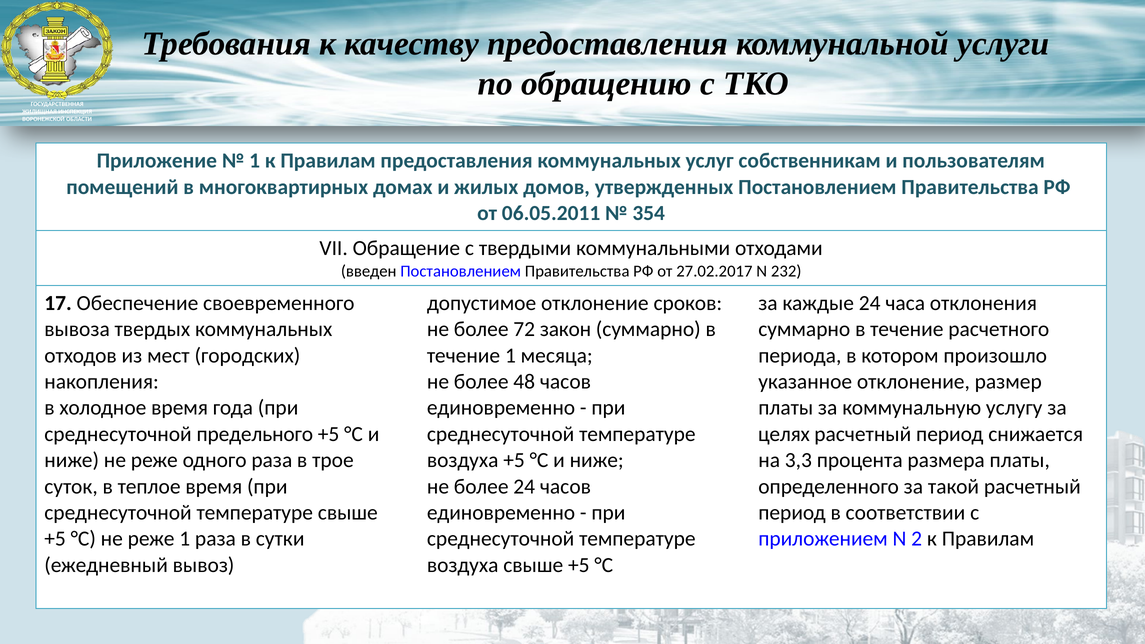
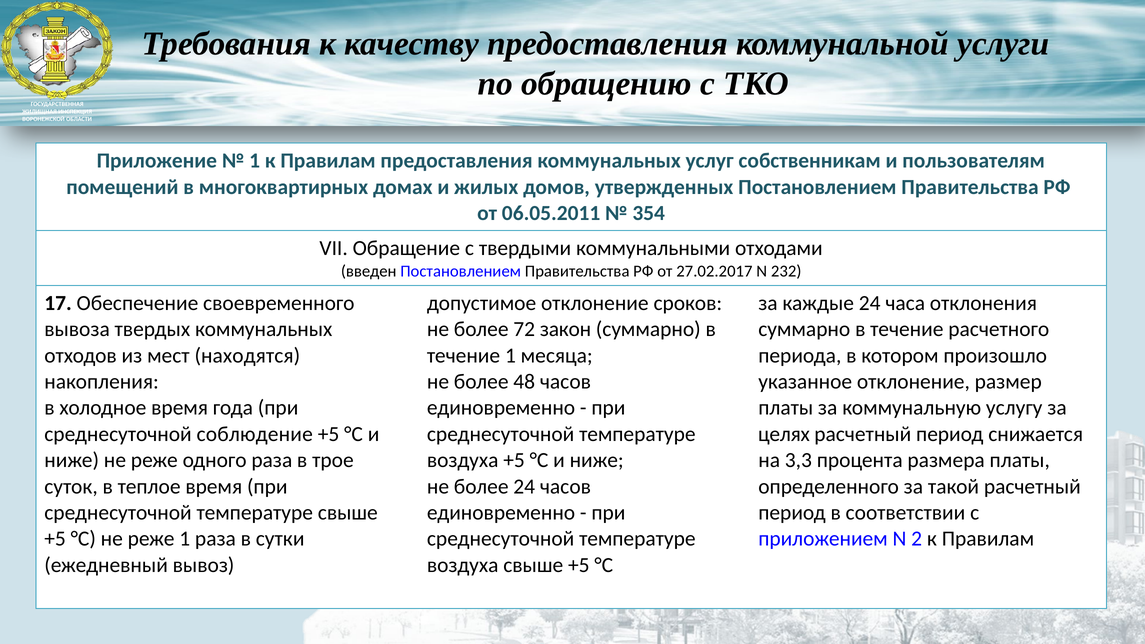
городских: городских -> находятся (247, 356)
предельного: предельного -> соблюдение (255, 434)
